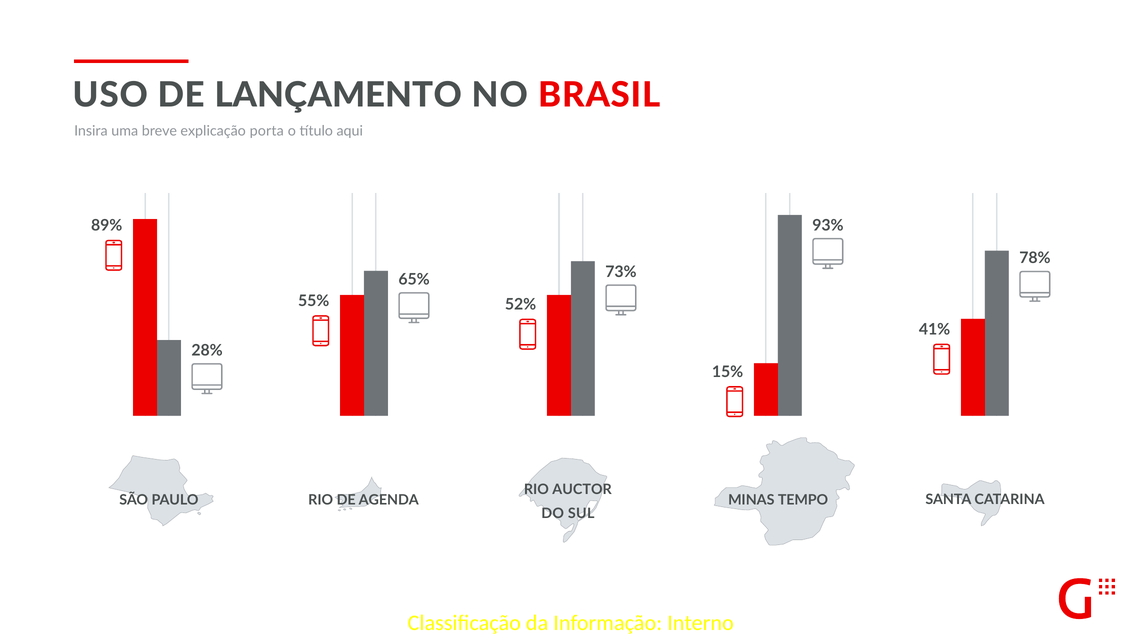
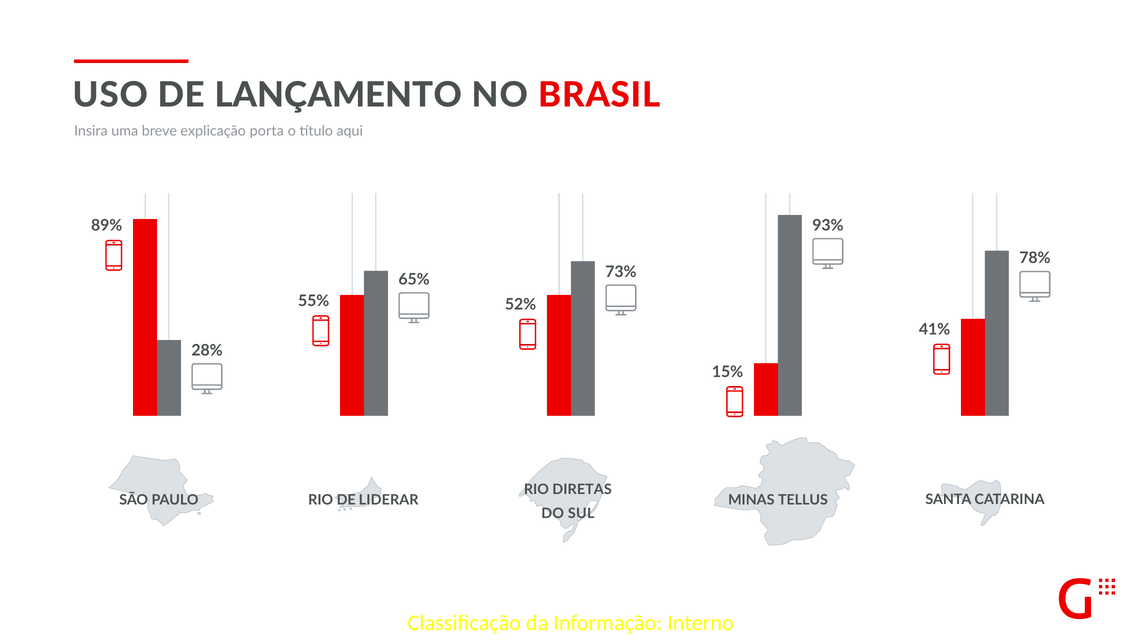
AUCTOR: AUCTOR -> DIRETAS (582, 490)
AGENDA: AGENDA -> LIDERAR (389, 500)
TEMPO: TEMPO -> TELLUS (803, 500)
